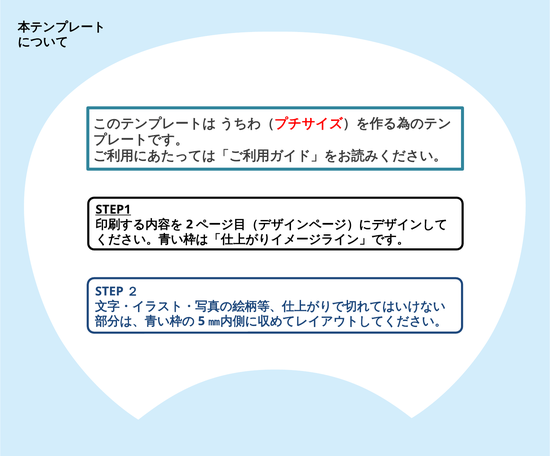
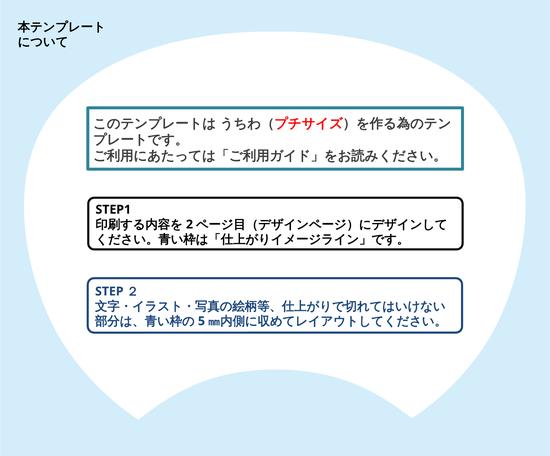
STEP1 underline: present -> none (113, 210)
